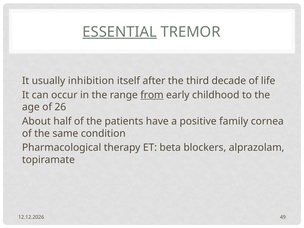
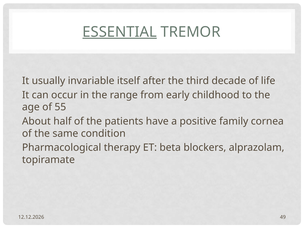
inhibition: inhibition -> invariable (91, 81)
from underline: present -> none (152, 95)
26: 26 -> 55 (60, 107)
